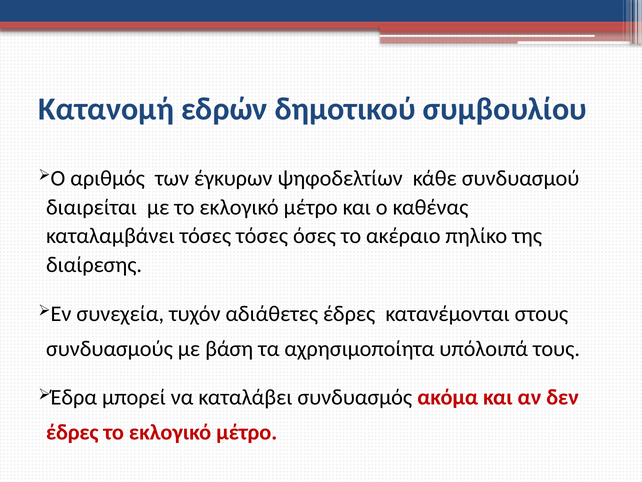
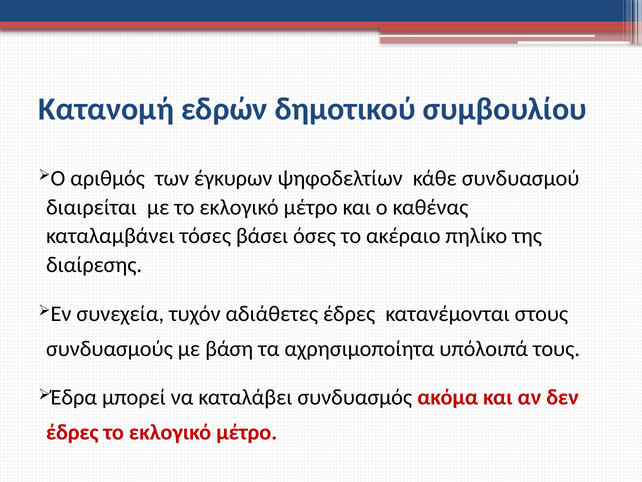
τόσες τόσες: τόσες -> βάσει (262, 236)
